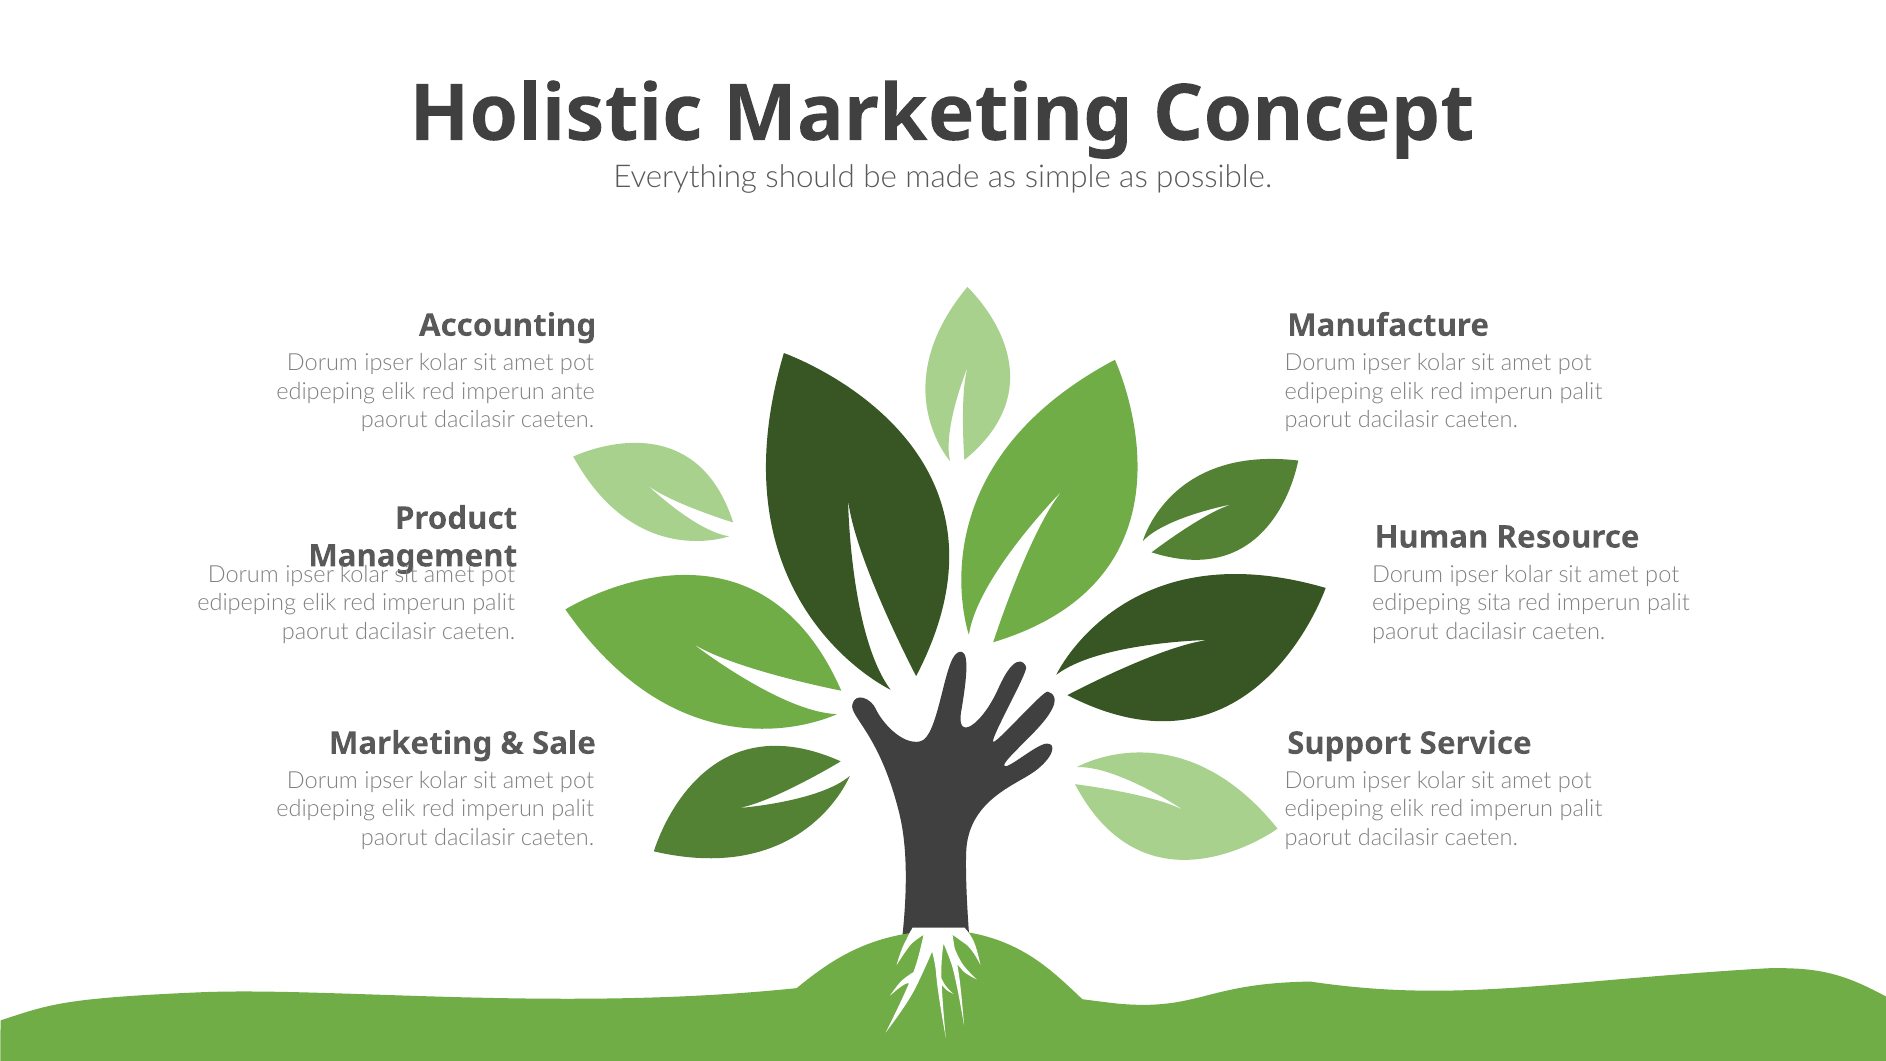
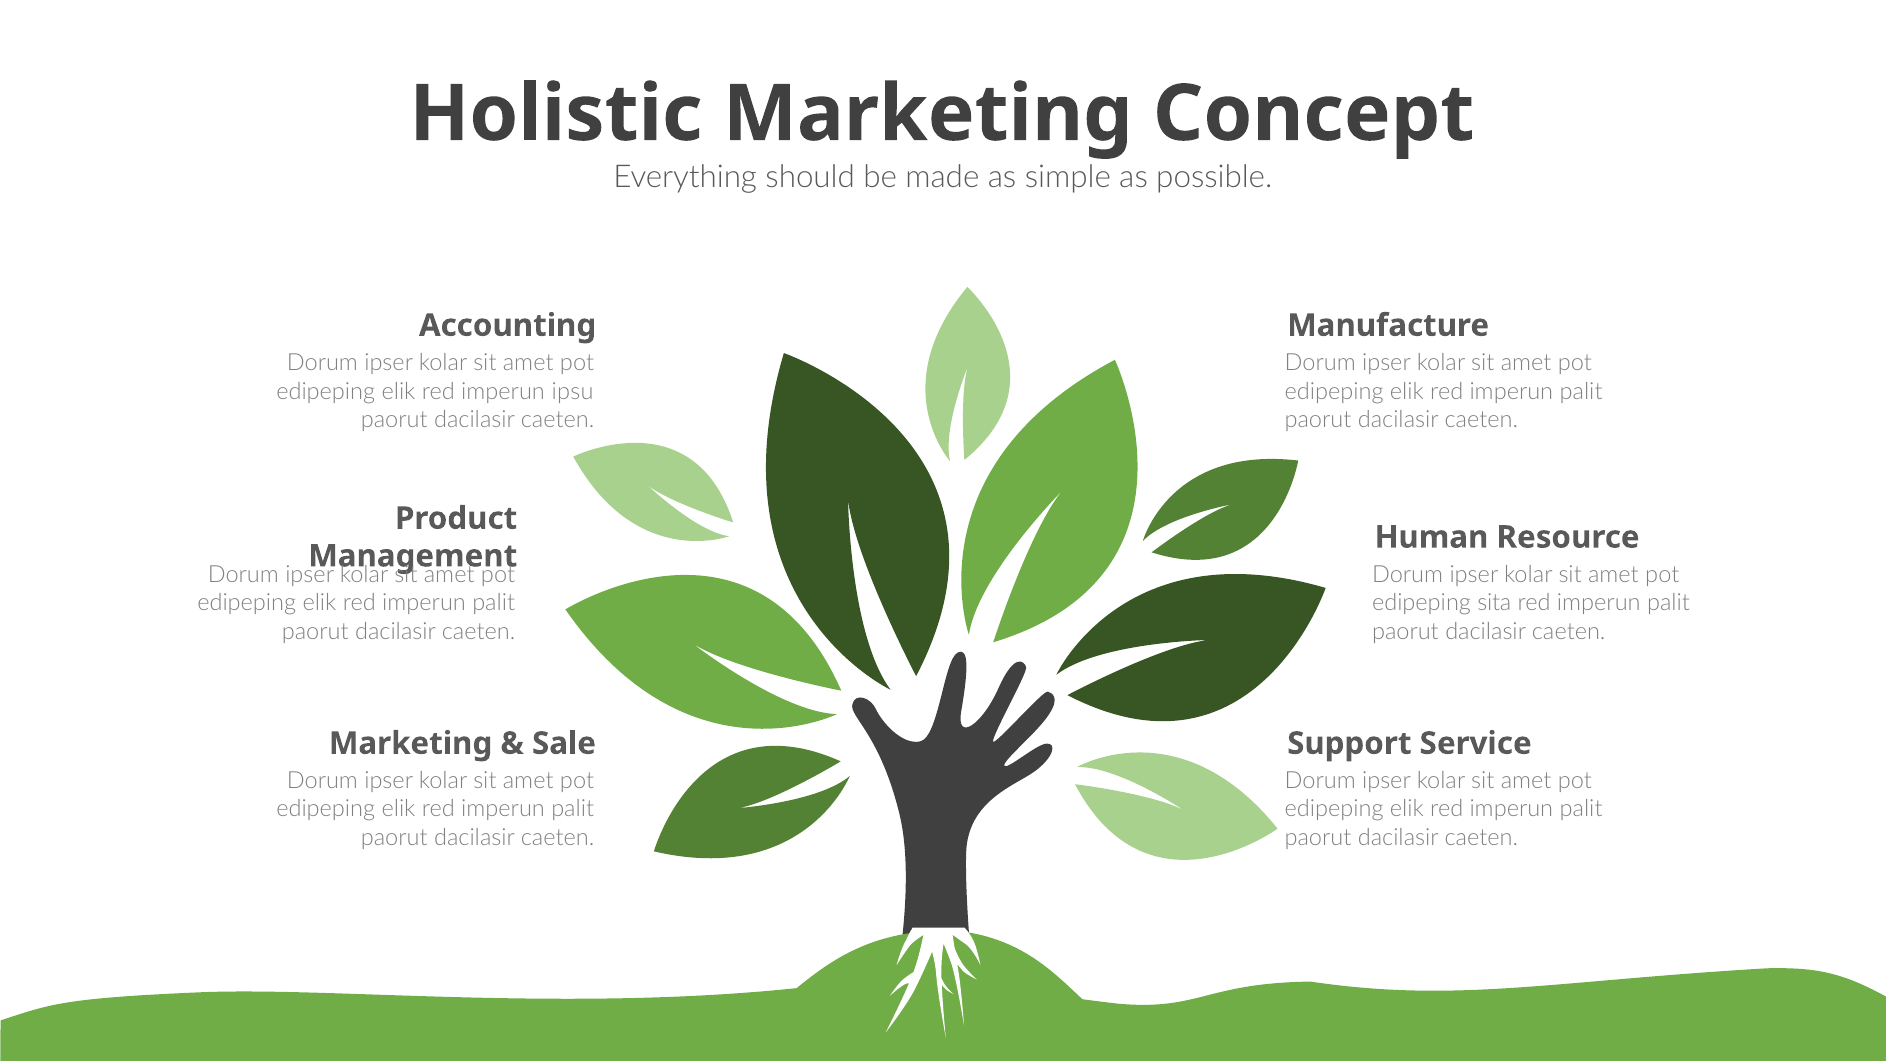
ante: ante -> ipsu (573, 391)
